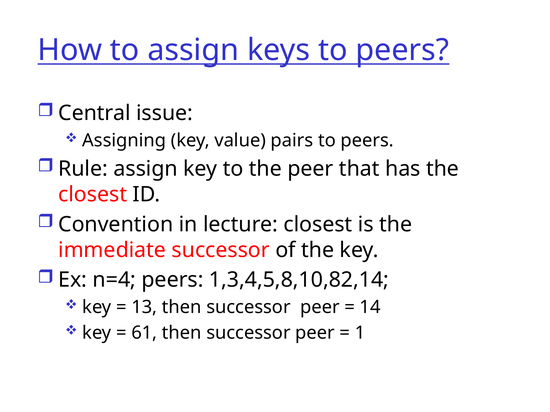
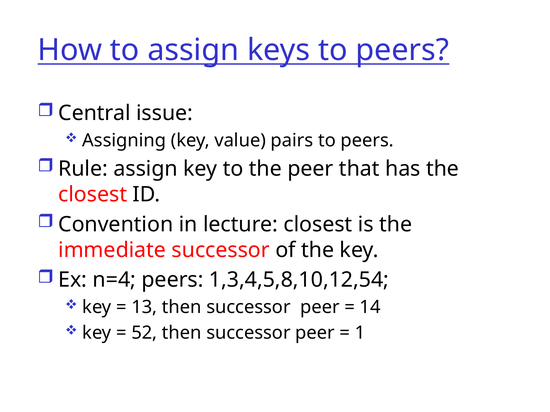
1,3,4,5,8,10,82,14: 1,3,4,5,8,10,82,14 -> 1,3,4,5,8,10,12,54 (299, 280)
61: 61 -> 52 (144, 333)
